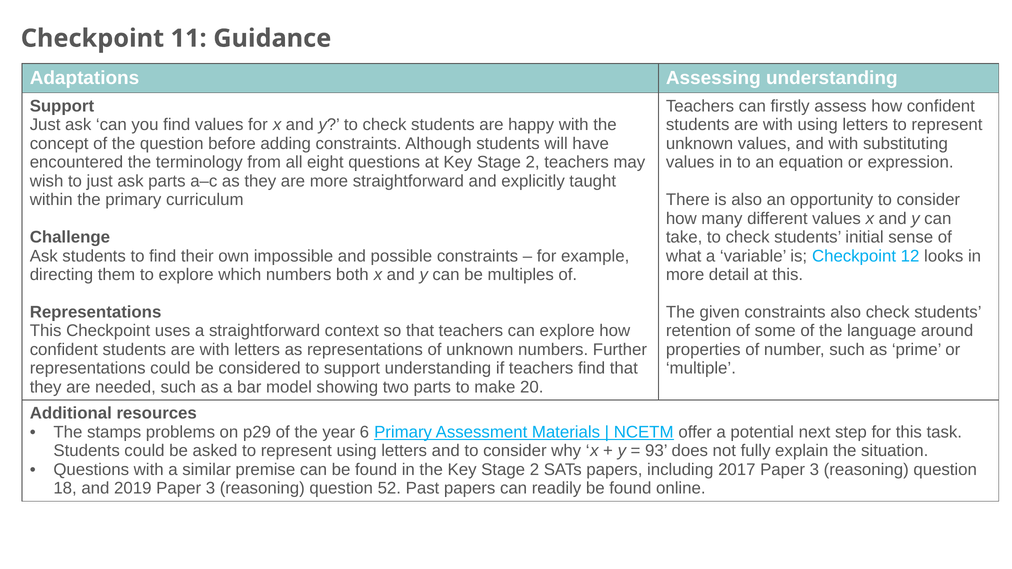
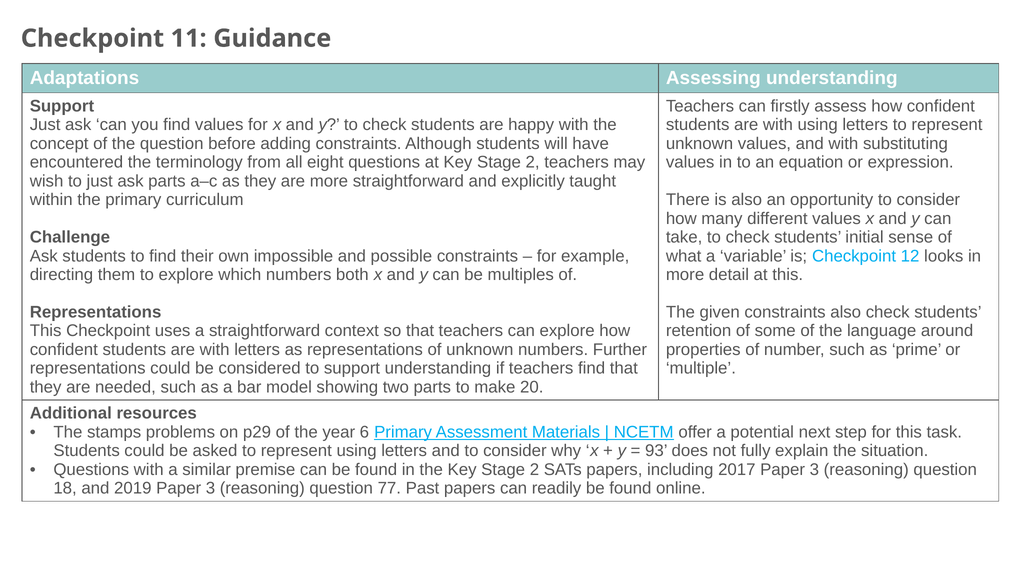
52: 52 -> 77 (389, 489)
